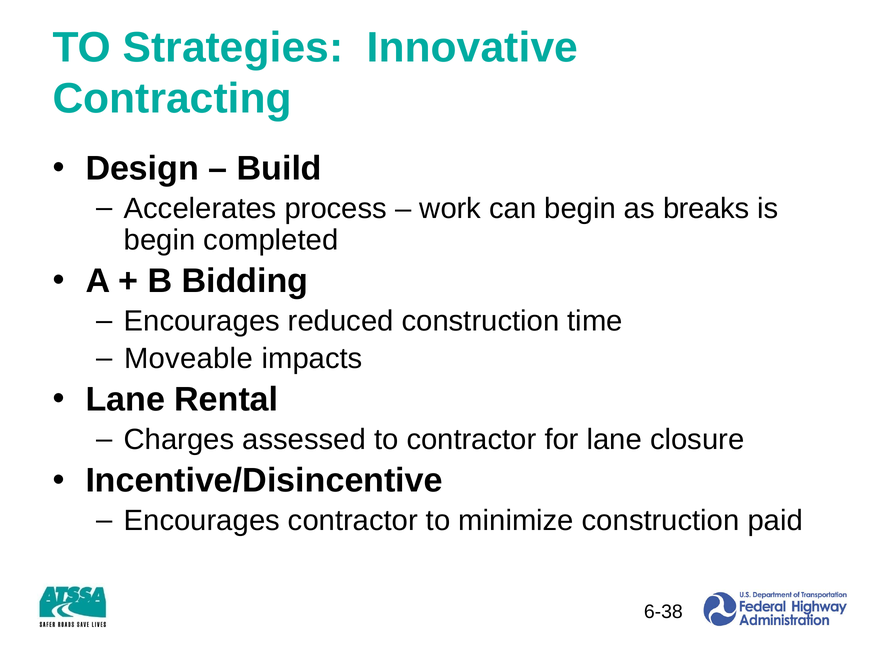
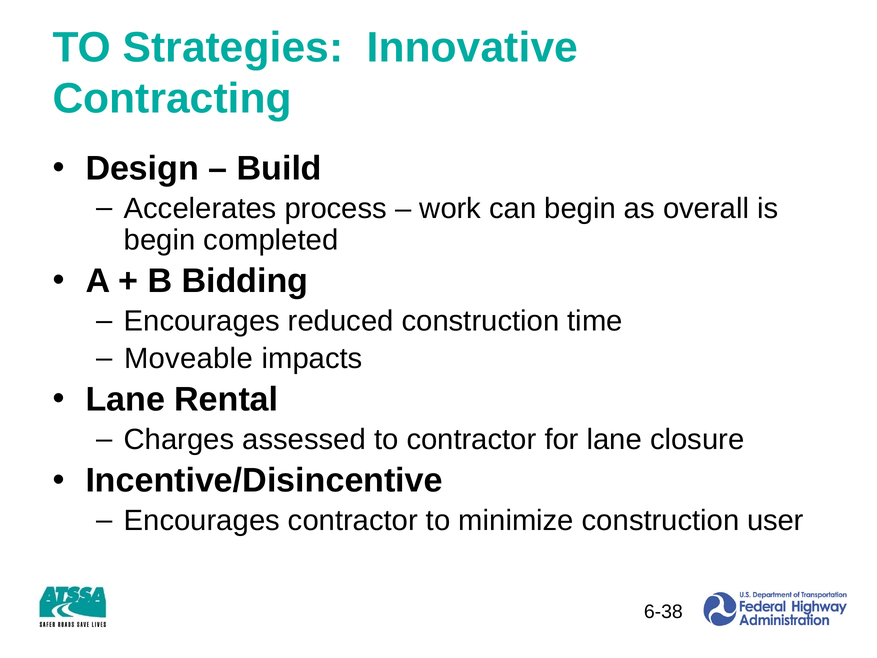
breaks: breaks -> overall (706, 208)
paid: paid -> user (775, 521)
